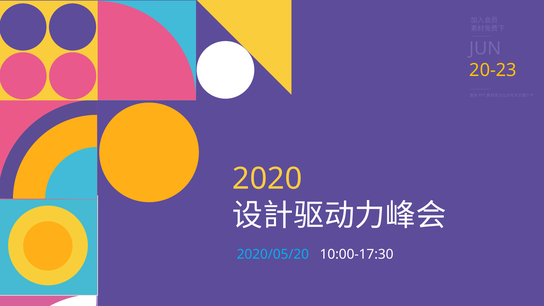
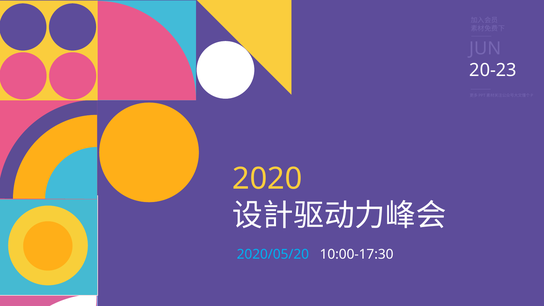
20-23 colour: yellow -> white (493, 70)
